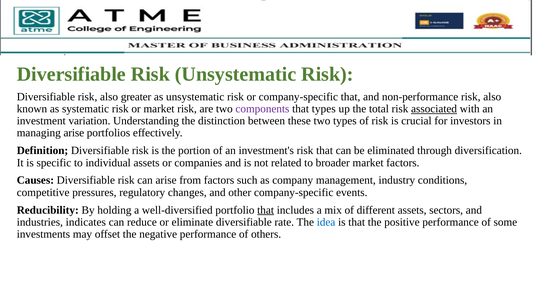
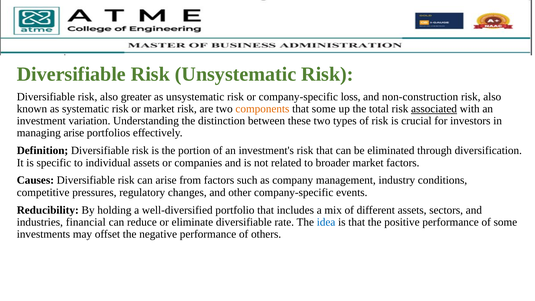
company-specific that: that -> loss (351, 97)
non-performance: non-performance -> non-construction (420, 97)
components colour: purple -> orange (262, 109)
that types: types -> some (324, 109)
that underline: present -> none (266, 210)
indicates: indicates -> financial (86, 222)
